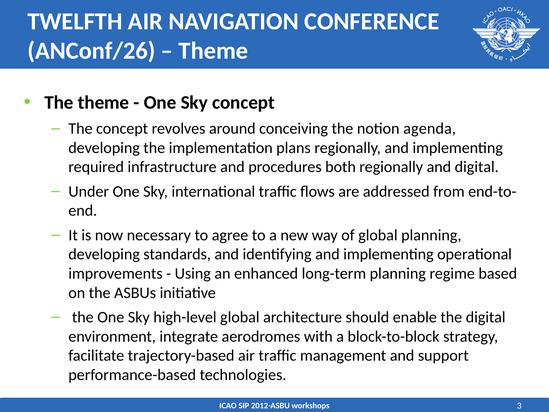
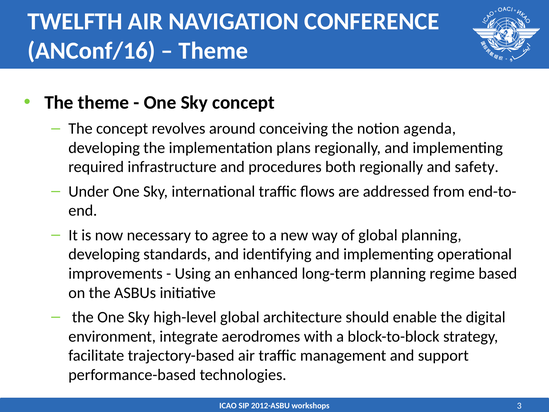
ANConf/26: ANConf/26 -> ANConf/16 (91, 51)
and digital: digital -> safety (477, 167)
